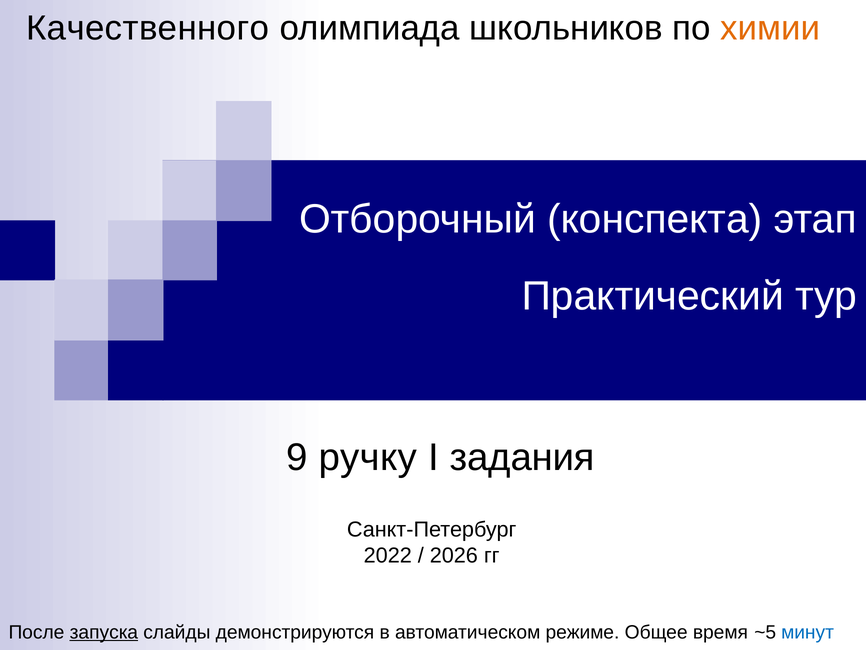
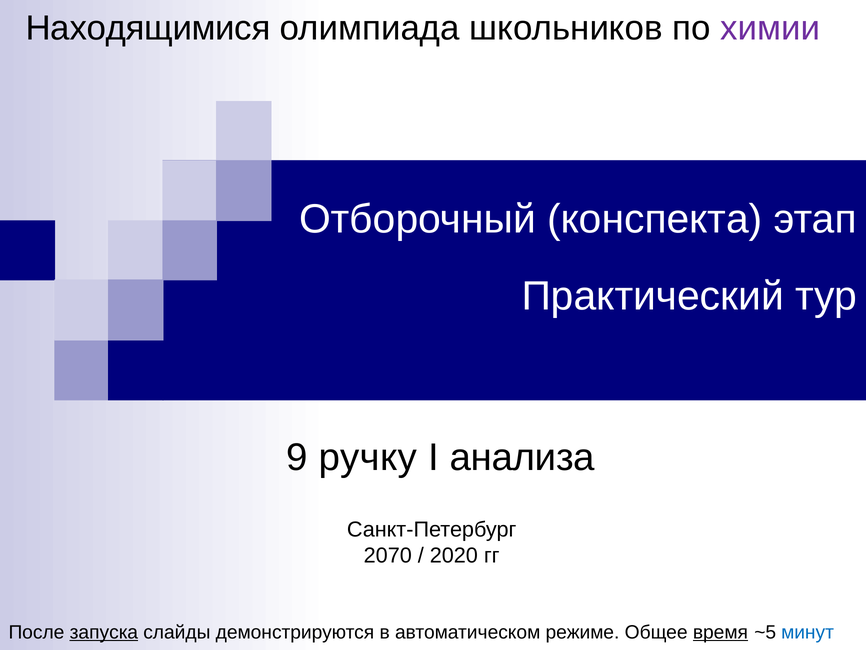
Качественного: Качественного -> Находящимися (148, 28)
химии colour: orange -> purple (770, 28)
задания: задания -> анализа (522, 457)
2022: 2022 -> 2070 (388, 555)
2026: 2026 -> 2020 (454, 555)
время underline: none -> present (720, 632)
